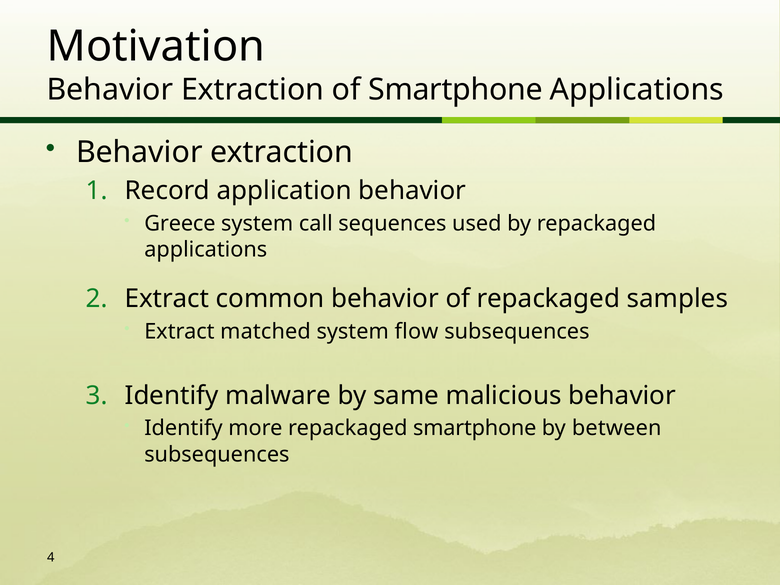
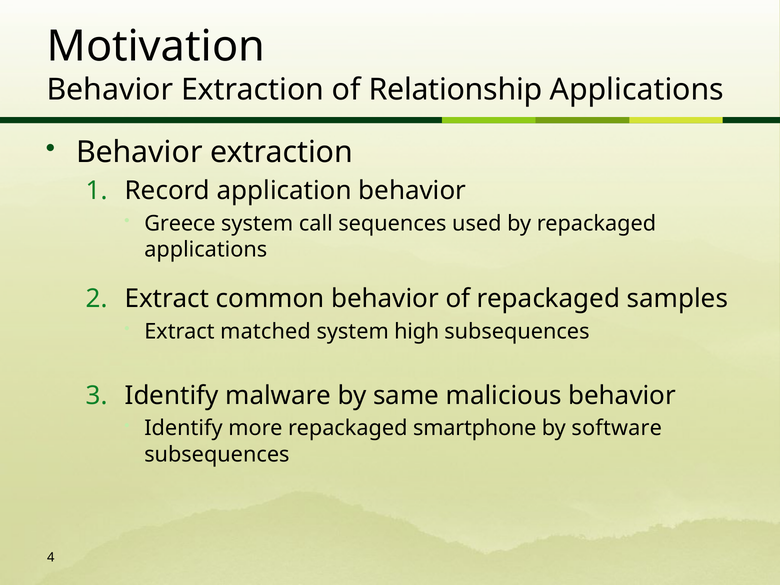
of Smartphone: Smartphone -> Relationship (455, 90)
flow: flow -> high (417, 331)
between: between -> software (617, 428)
